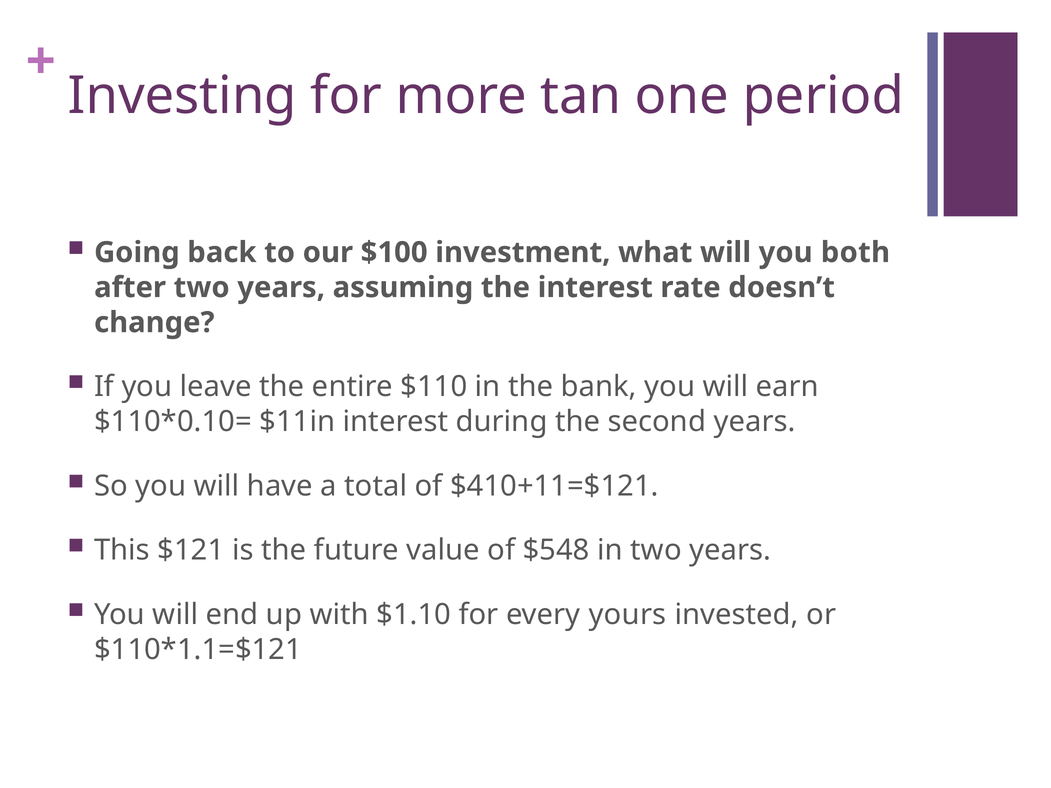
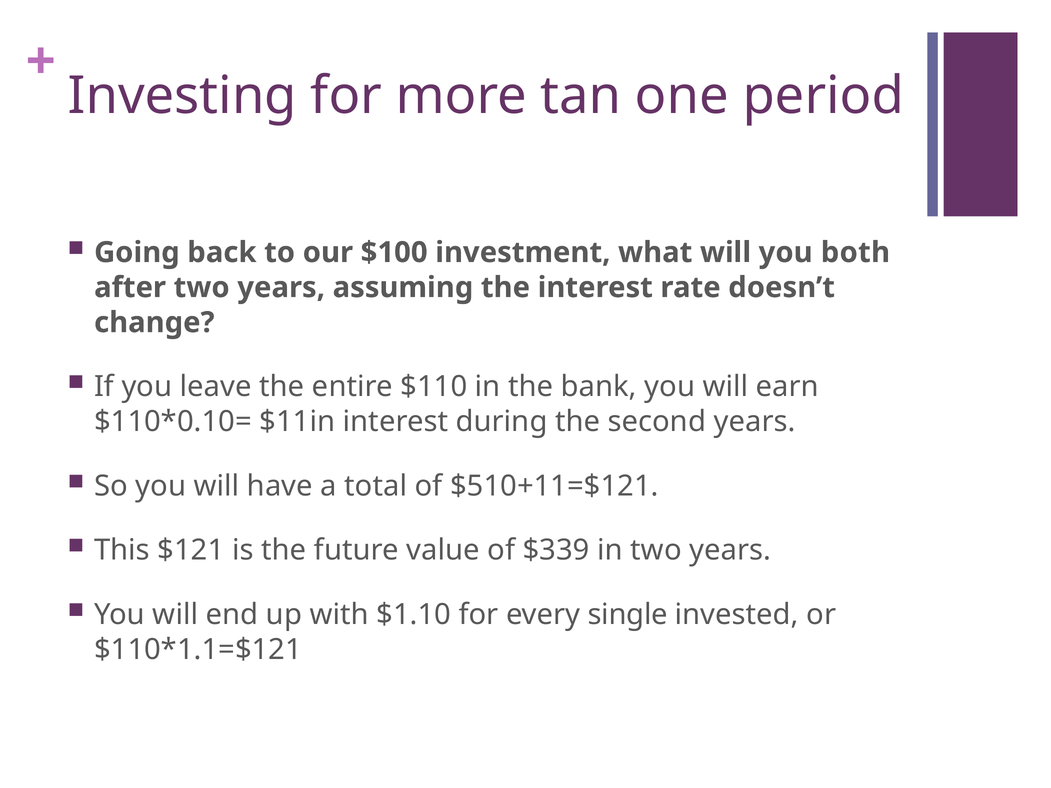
$410+11=$121: $410+11=$121 -> $510+11=$121 (554, 486)
$548: $548 -> $339 (556, 550)
yours: yours -> single (628, 615)
